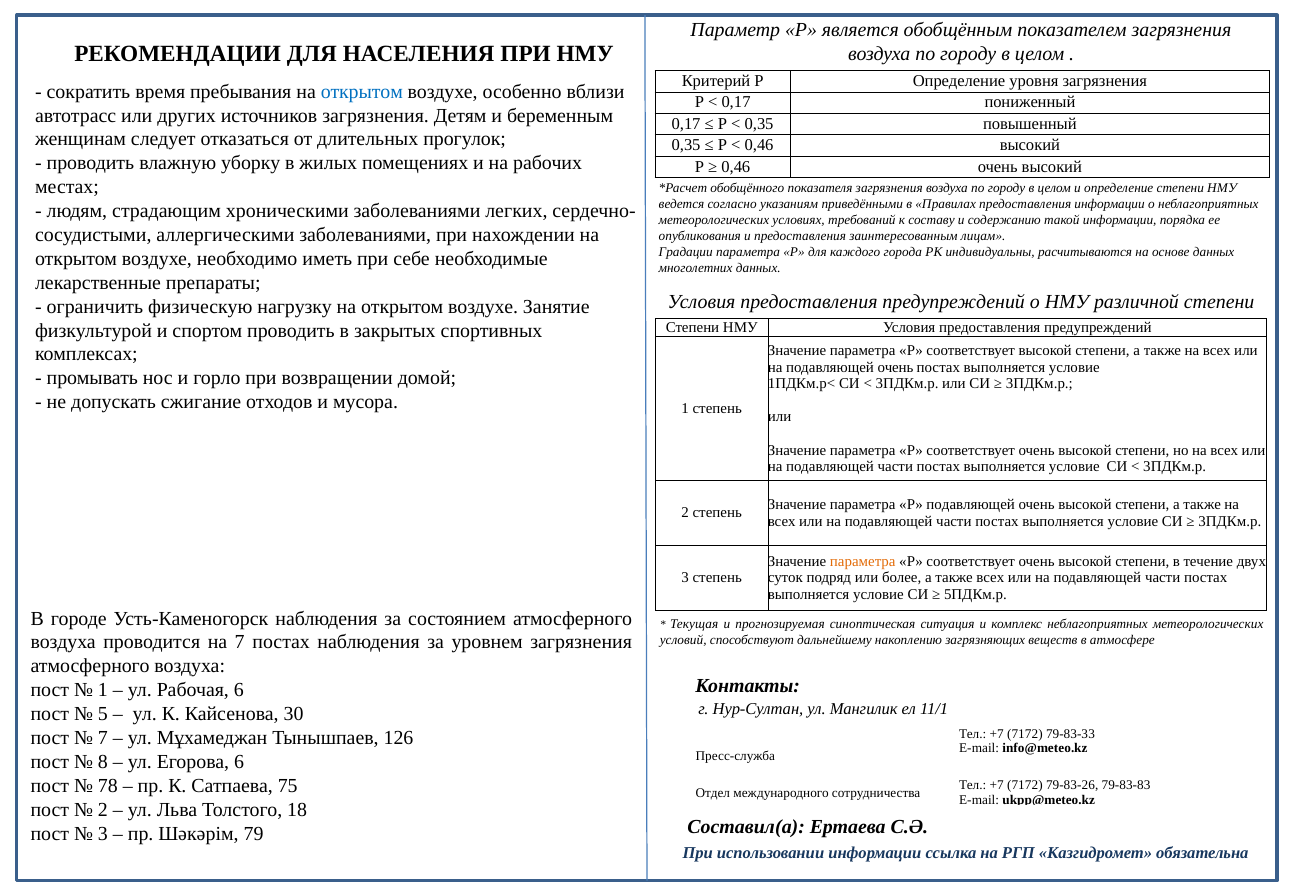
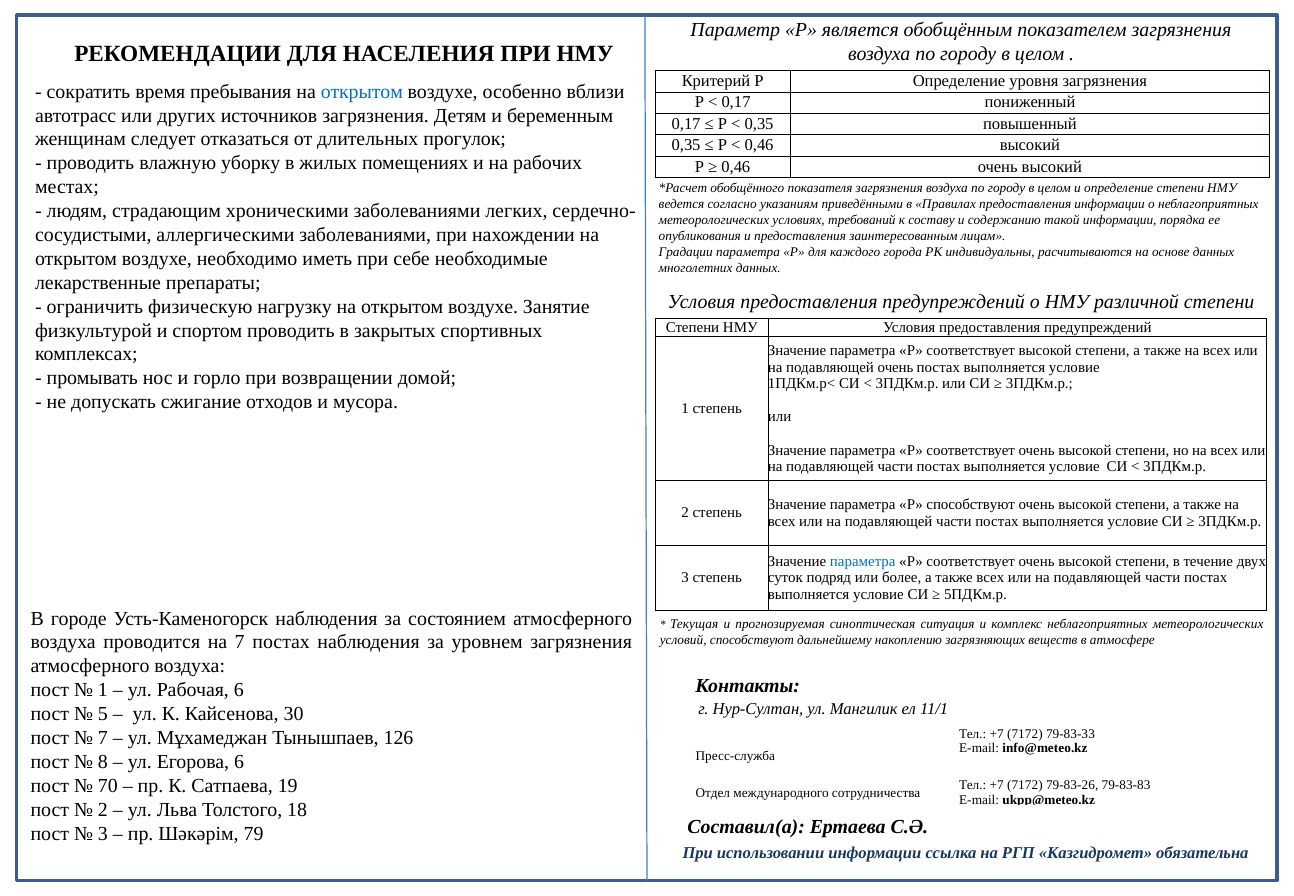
Р подавляющей: подавляющей -> способствуют (971, 505)
параметра colour: orange -> blue (863, 561)
78: 78 -> 70 (108, 786)
75: 75 -> 19 (288, 786)
